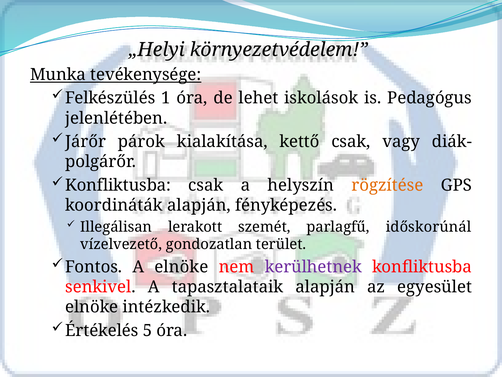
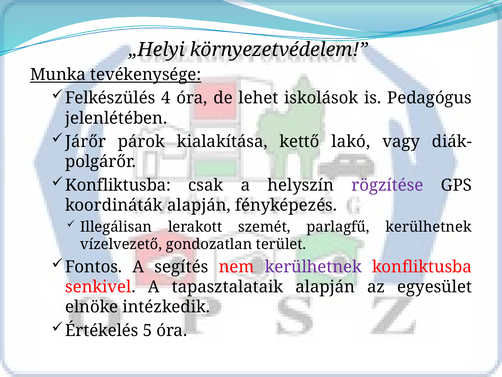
1: 1 -> 4 (166, 98)
kettő csak: csak -> lakó (351, 141)
rögzítése colour: orange -> purple (387, 185)
parlagfű időskorúnál: időskorúnál -> kerülhetnek (429, 227)
A elnöke: elnöke -> segítés (181, 266)
